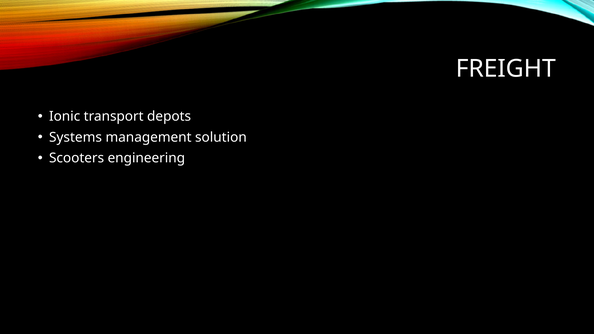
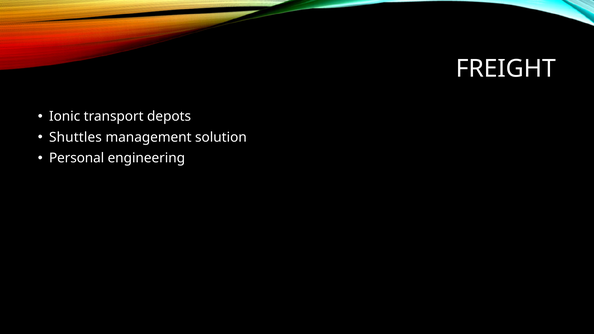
Systems: Systems -> Shuttles (75, 137)
Scooters: Scooters -> Personal (77, 158)
